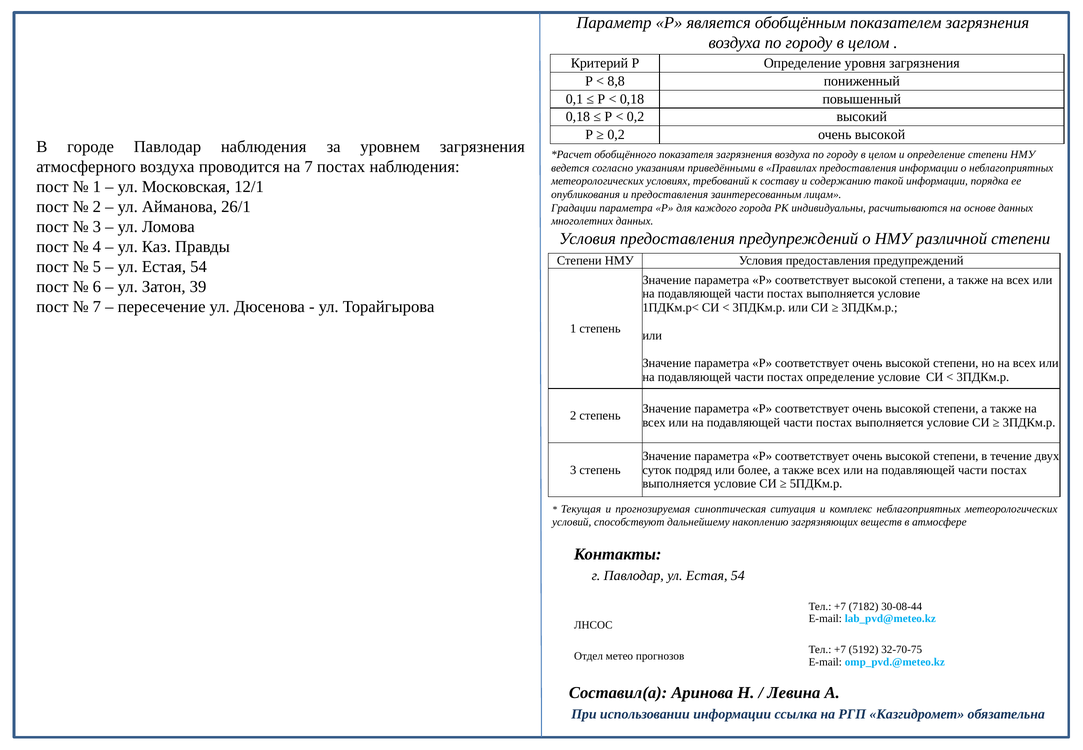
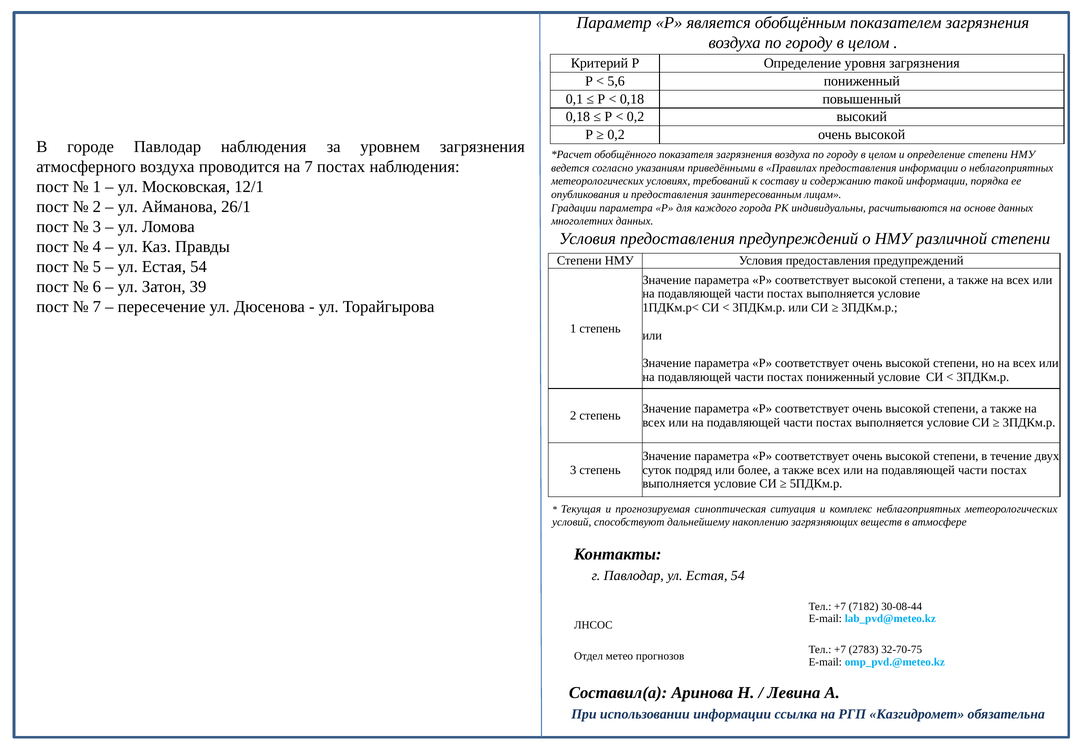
8,8: 8,8 -> 5,6 (616, 81)
постах определение: определение -> пониженный (840, 377)
5192: 5192 -> 2783 (864, 650)
